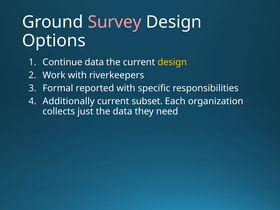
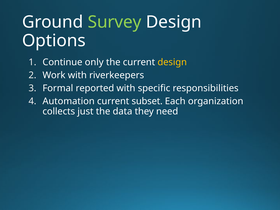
Survey colour: pink -> light green (115, 22)
Continue data: data -> only (94, 62)
Additionally: Additionally -> Automation (69, 101)
